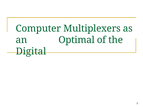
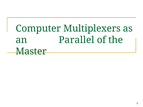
Optimal: Optimal -> Parallel (77, 40)
Digital: Digital -> Master (31, 51)
